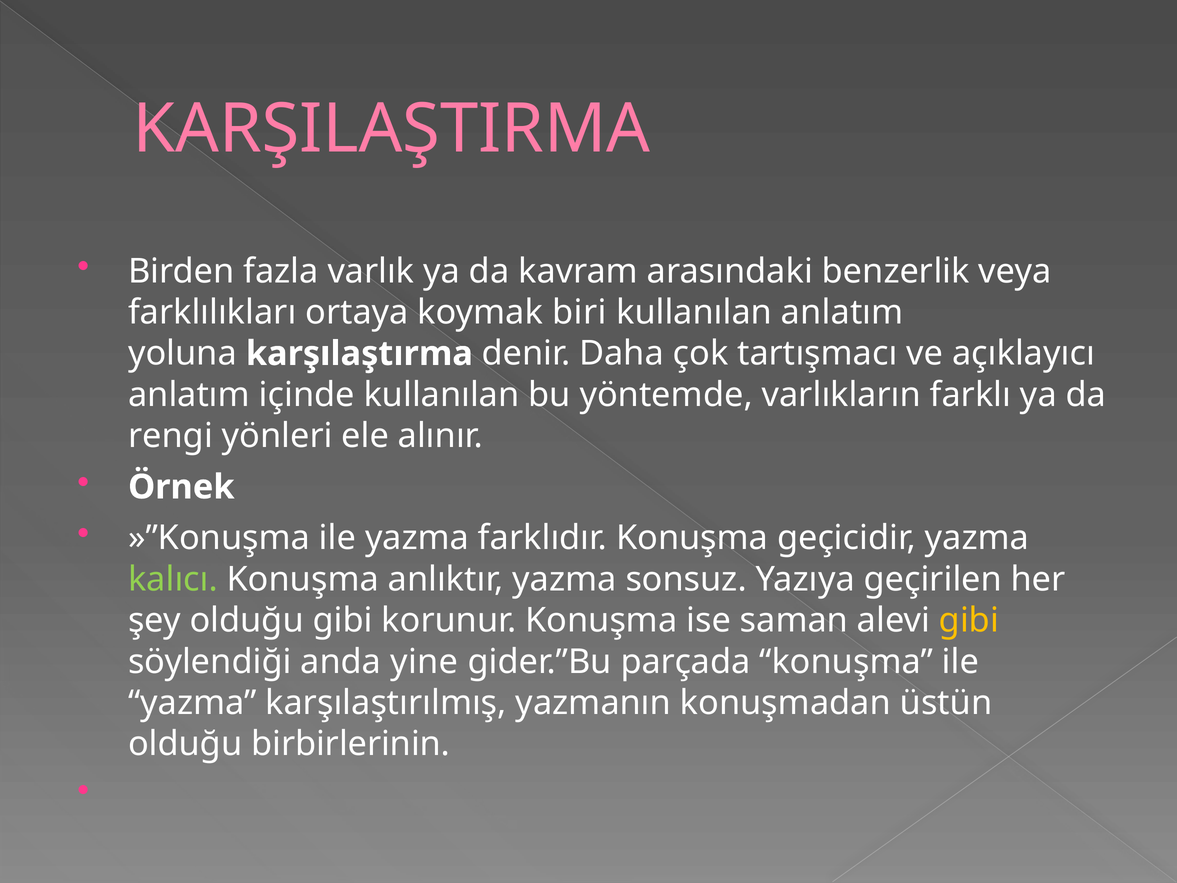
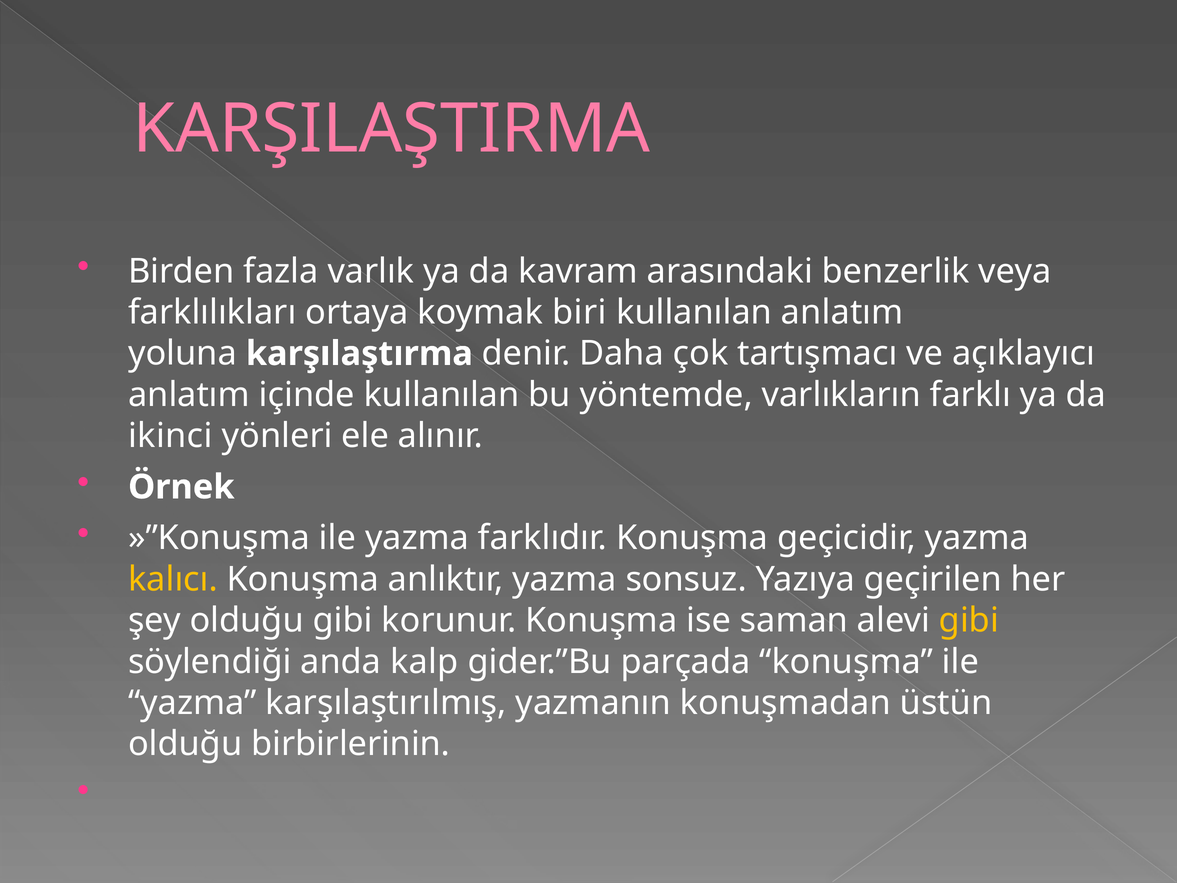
rengi: rengi -> ikinci (170, 436)
kalıcı colour: light green -> yellow (173, 579)
yine: yine -> kalp (424, 662)
